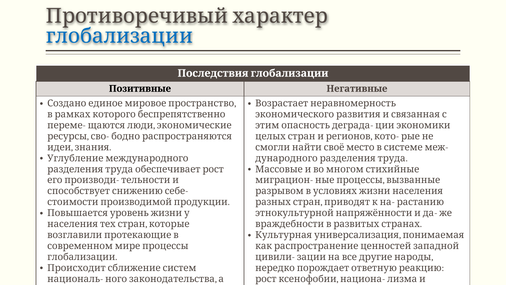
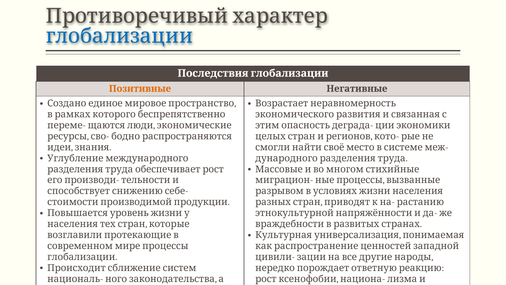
Позитивные colour: black -> orange (140, 89)
